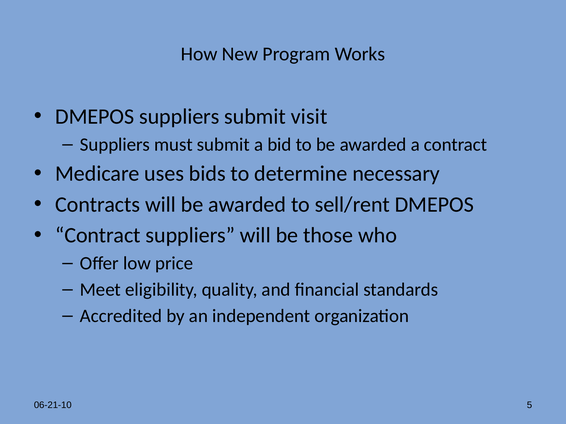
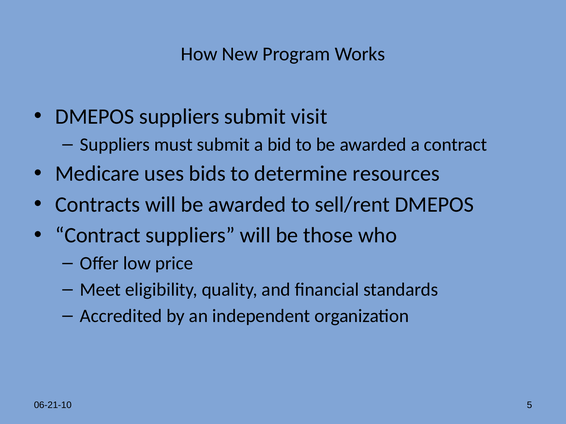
necessary: necessary -> resources (396, 174)
